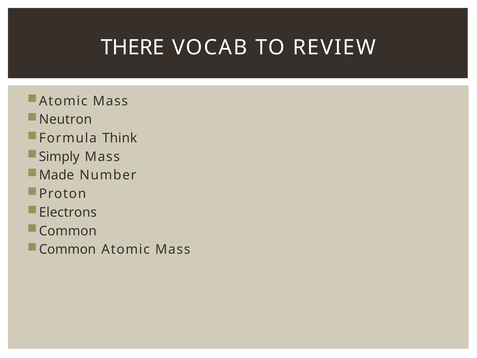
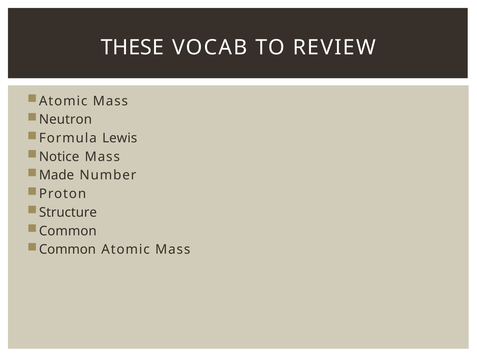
THERE: THERE -> THESE (132, 48)
Think: Think -> Lewis (120, 138)
Simply: Simply -> Notice (59, 157)
Electrons: Electrons -> Structure (68, 212)
